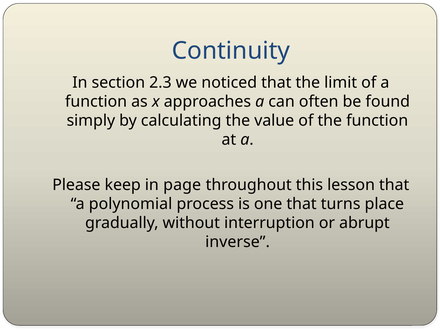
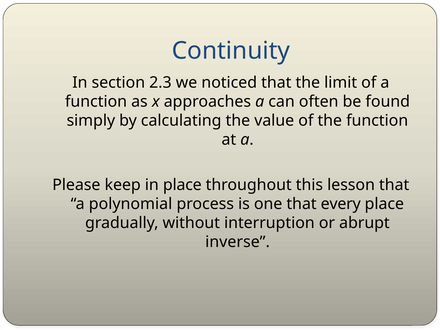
in page: page -> place (182, 185)
turns: turns -> every (341, 204)
